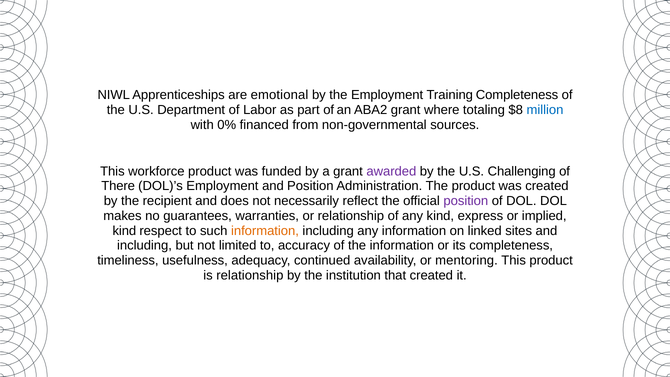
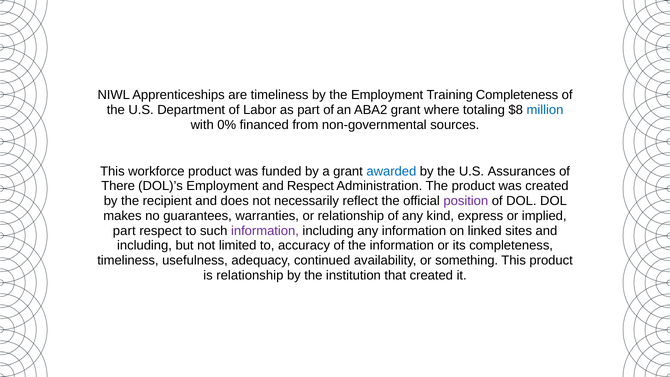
are emotional: emotional -> timeliness (280, 95)
awarded colour: purple -> blue (391, 171)
Challenging: Challenging -> Assurances (522, 171)
and Position: Position -> Respect (310, 186)
kind: kind -> part (124, 231)
information colour: orange -> purple (265, 231)
mentoring: mentoring -> something (467, 260)
